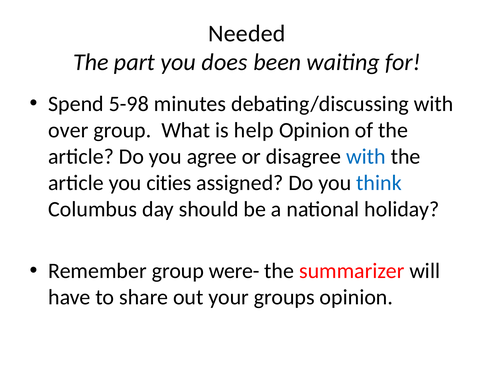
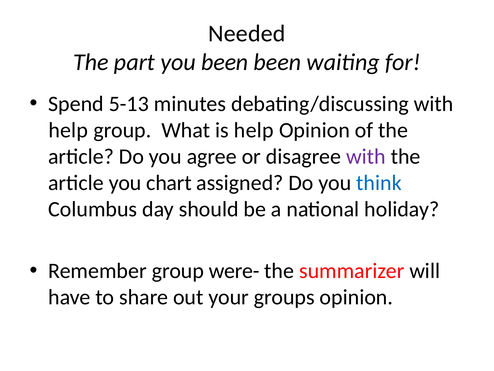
you does: does -> been (225, 62)
5-98: 5-98 -> 5-13 (129, 104)
over: over -> help (68, 130)
with colour: blue -> purple (366, 156)
cities: cities -> chart (169, 183)
